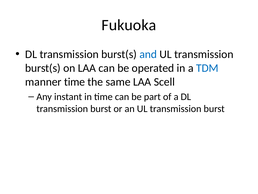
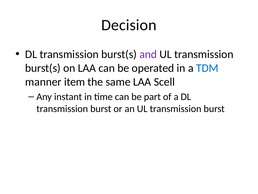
Fukuoka: Fukuoka -> Decision (129, 25)
and colour: blue -> purple (148, 54)
manner time: time -> item (75, 82)
